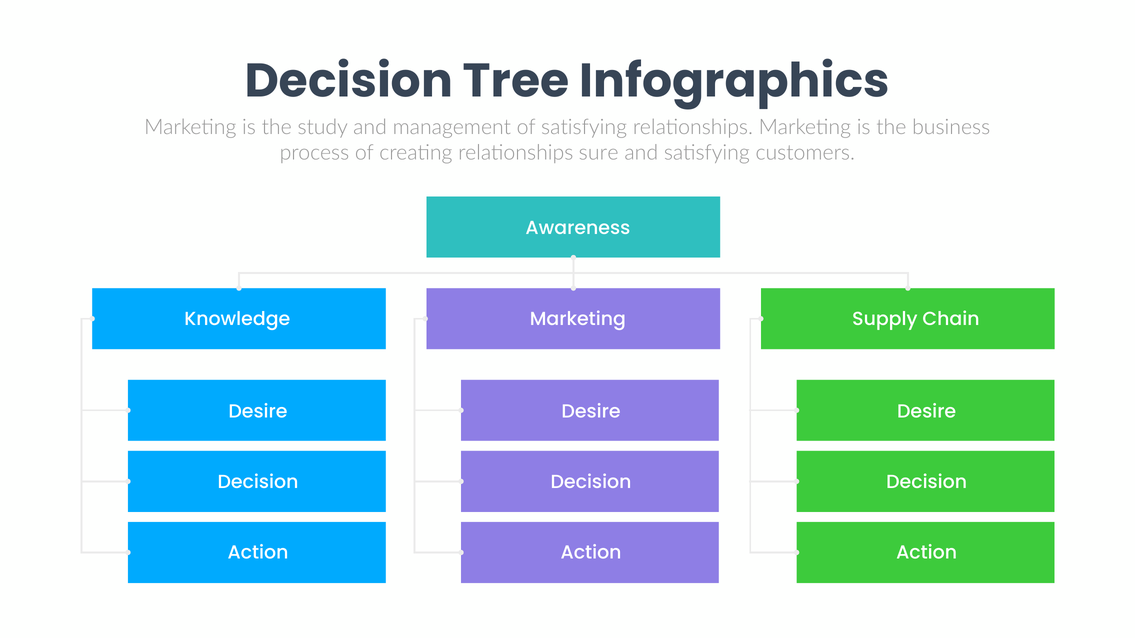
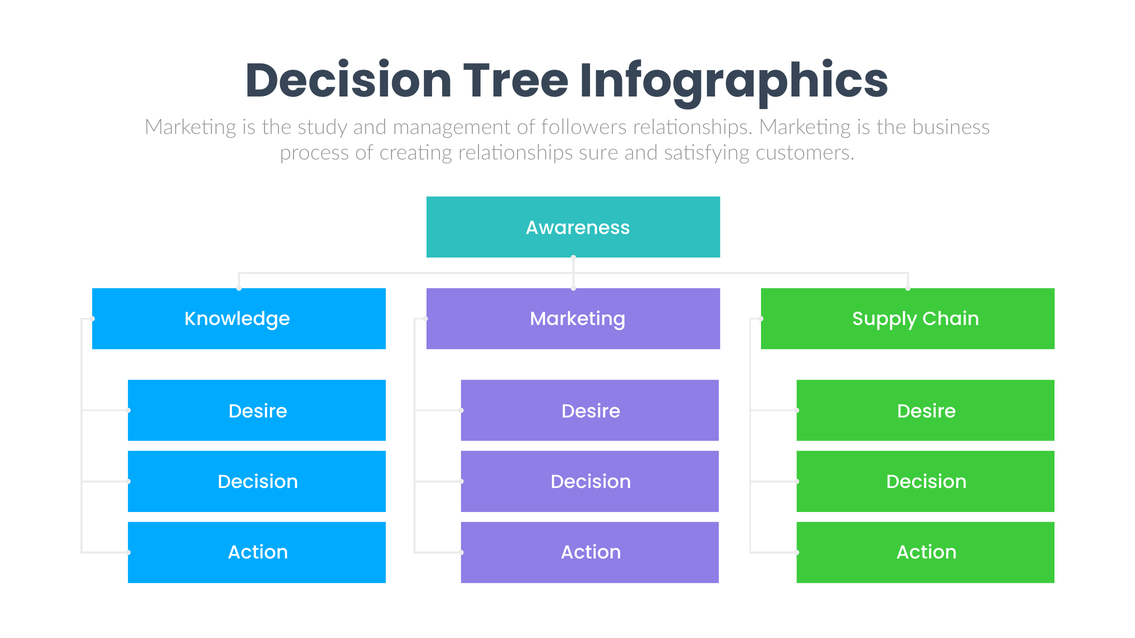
of satisfying: satisfying -> followers (584, 127)
